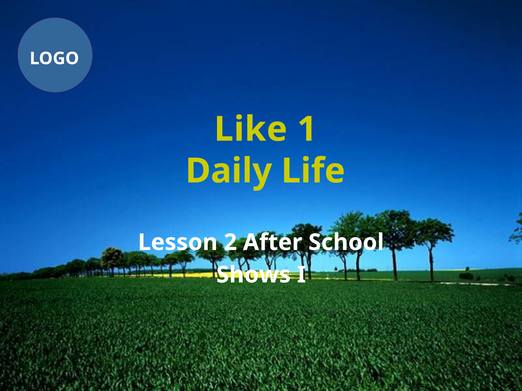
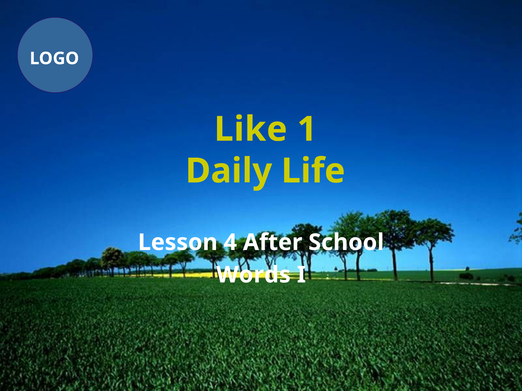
2: 2 -> 4 (230, 243)
Shows: Shows -> Words (253, 275)
